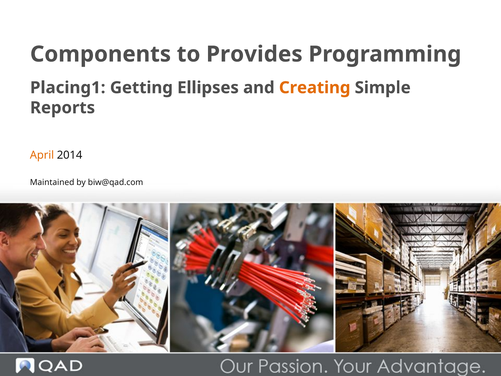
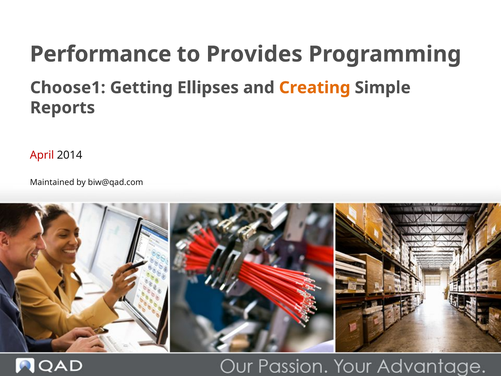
Components: Components -> Performance (101, 54)
Placing1: Placing1 -> Choose1 (68, 88)
April colour: orange -> red (42, 155)
